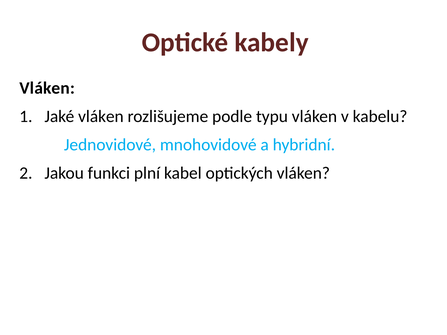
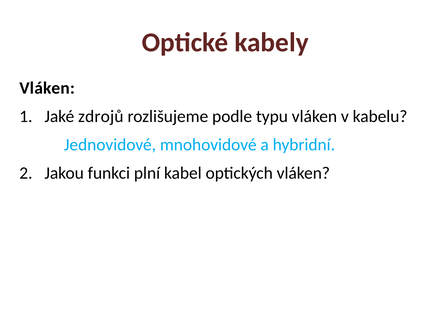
Jaké vláken: vláken -> zdrojů (101, 117)
